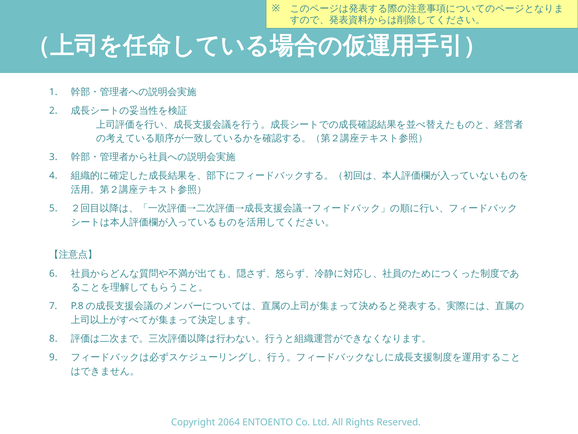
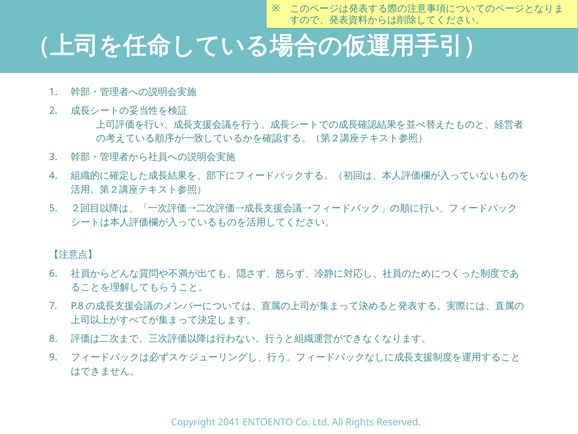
2064: 2064 -> 2041 (229, 422)
